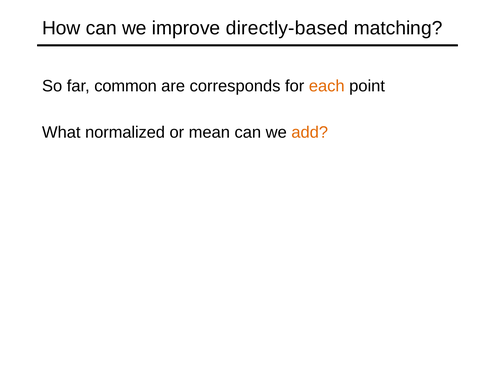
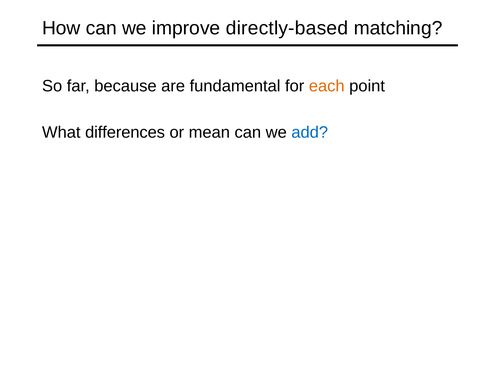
common: common -> because (125, 86)
corresponds: corresponds -> fundamental (235, 86)
normalized: normalized -> differences (125, 132)
add colour: orange -> blue (310, 132)
